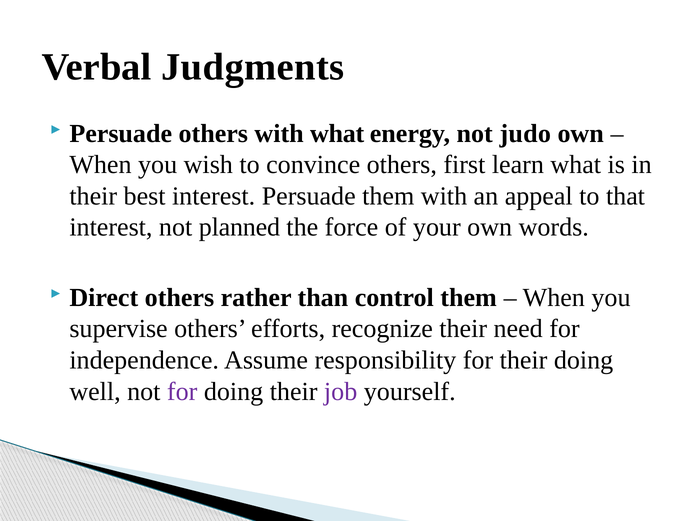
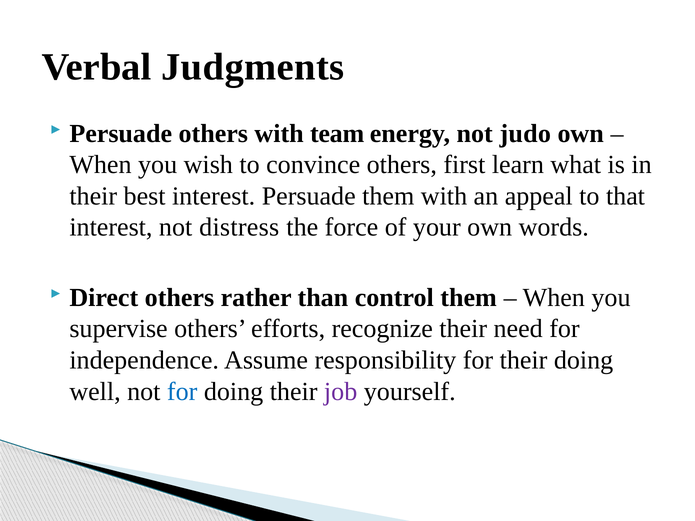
with what: what -> team (337, 133)
planned: planned -> distress (239, 227)
for colour: purple -> blue (182, 392)
